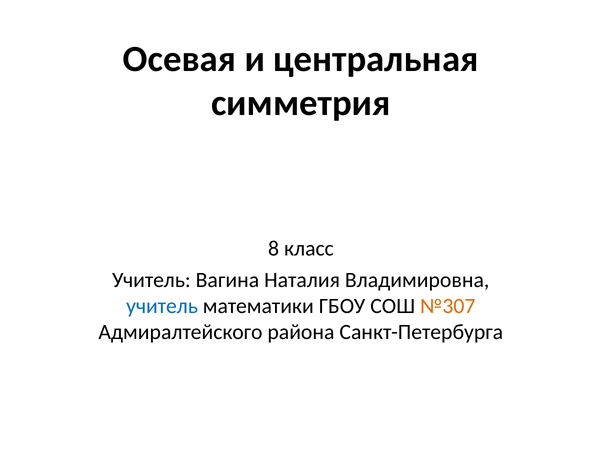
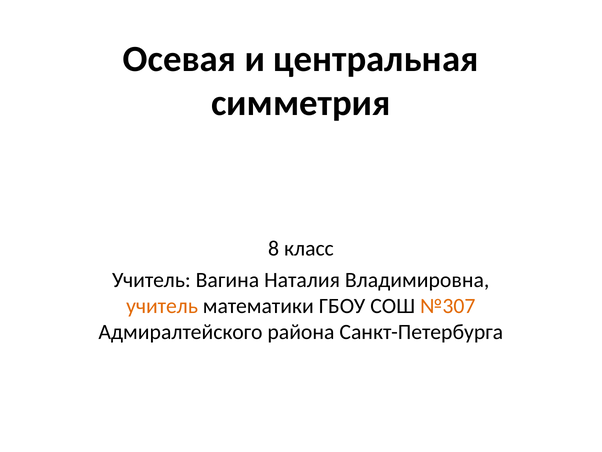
учитель colour: blue -> orange (162, 306)
